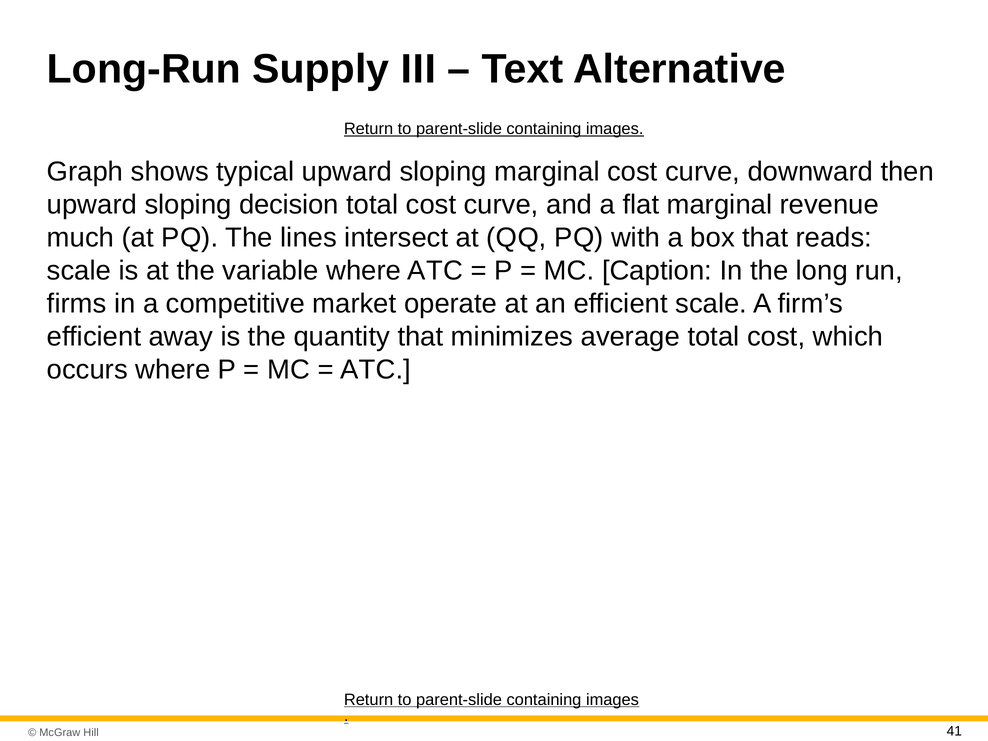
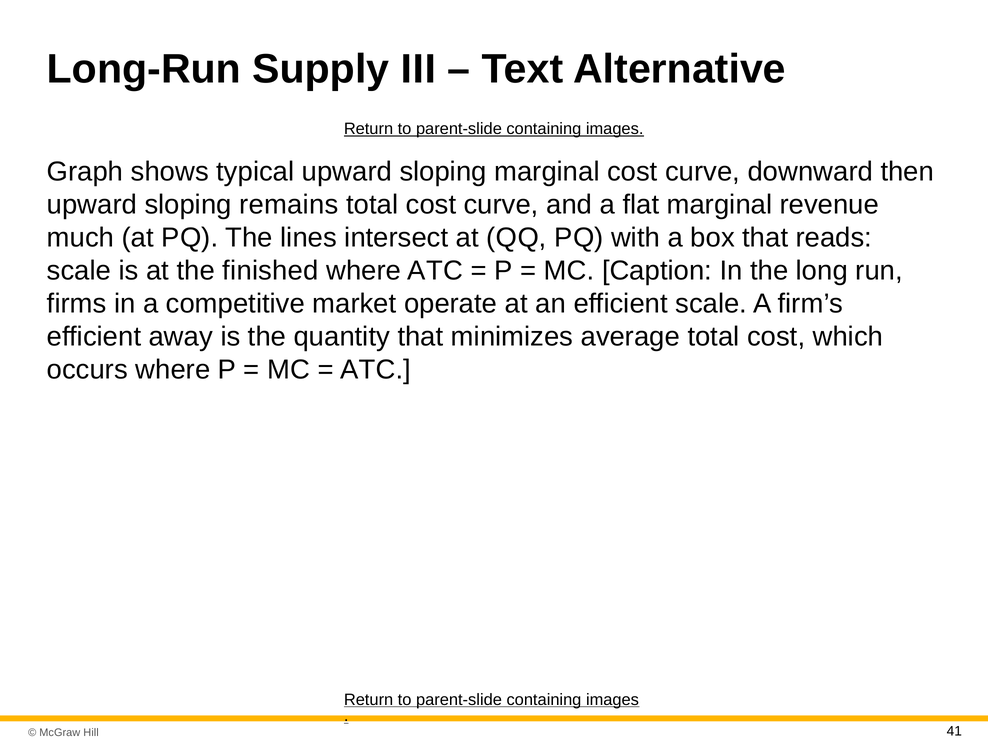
decision: decision -> remains (289, 205)
variable: variable -> finished (270, 271)
